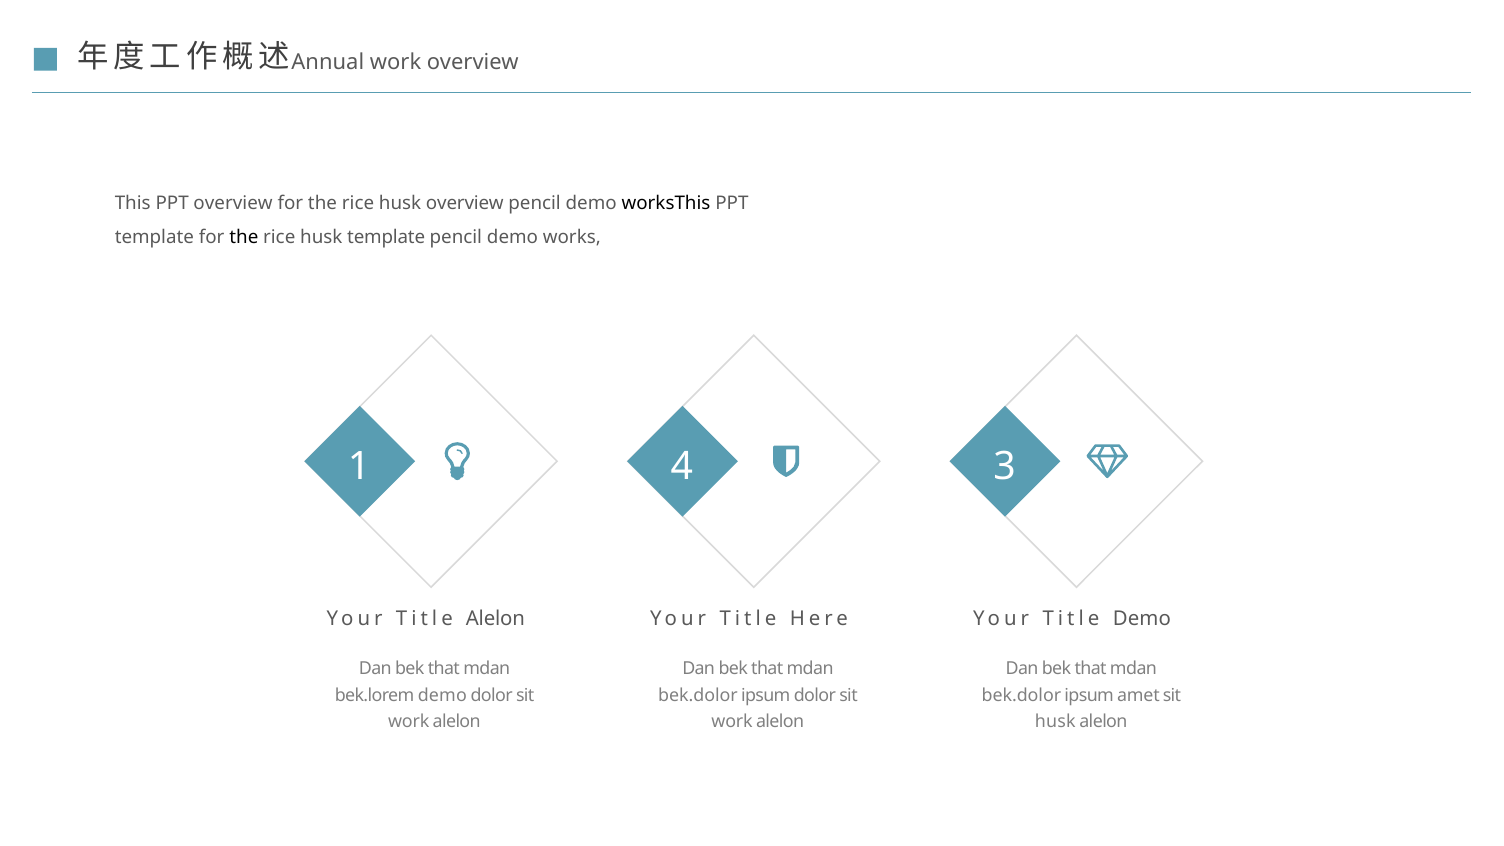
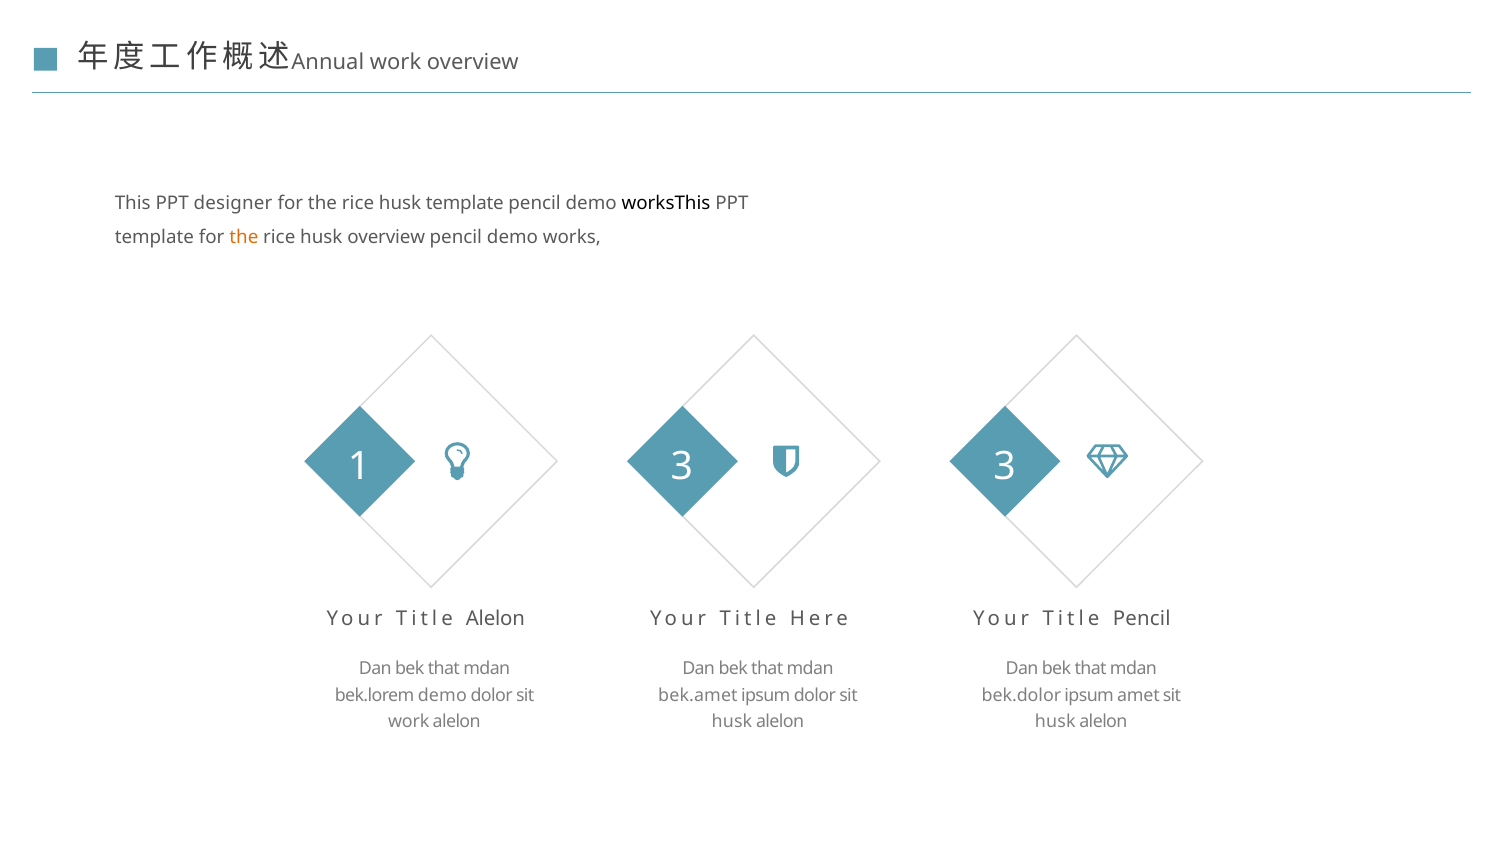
PPT overview: overview -> designer (233, 203)
husk overview: overview -> template (465, 203)
the colour: black -> orange (244, 237)
husk template: template -> overview (386, 237)
1 4: 4 -> 3 (682, 467)
Title Demo: Demo -> Pencil (1142, 619)
bek.dolor: bek.dolor -> bek.amet (698, 695)
work: work -> husk (732, 722)
